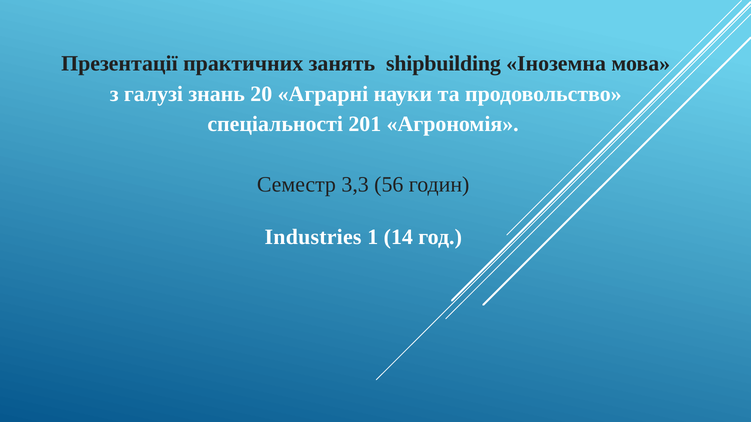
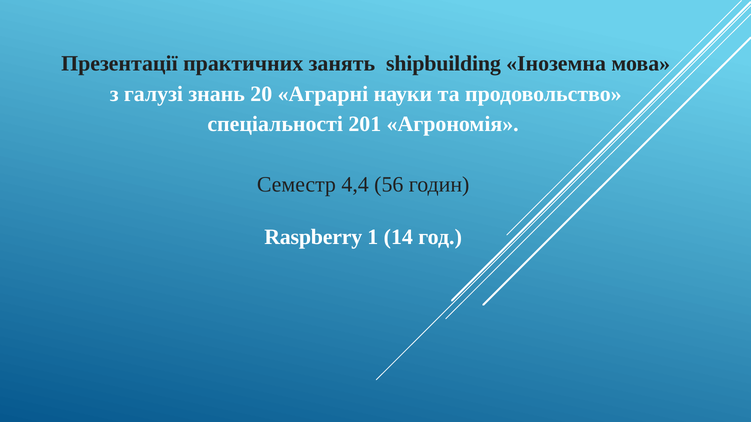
3,3: 3,3 -> 4,4 (355, 185)
Industries: Industries -> Raspberry (313, 237)
